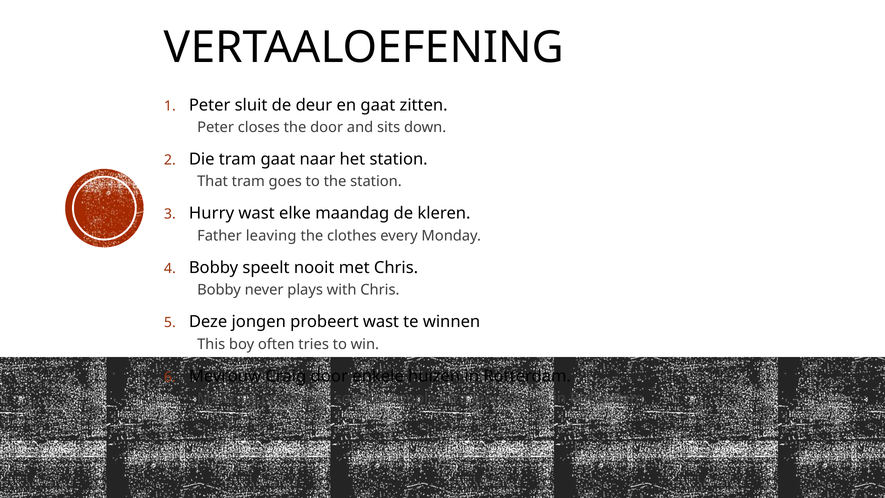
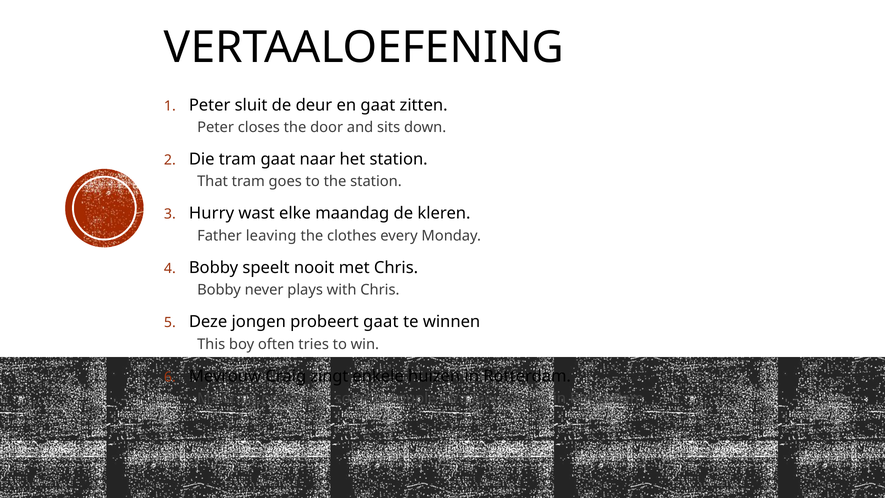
probeert wast: wast -> gaat (381, 322)
Craig door: door -> zingt (329, 376)
